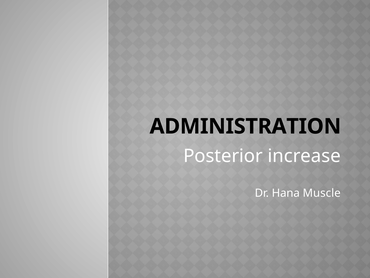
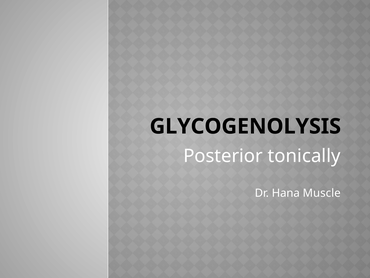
ADMINISTRATION: ADMINISTRATION -> GLYCOGENOLYSIS (245, 126)
increase: increase -> tonically (304, 156)
